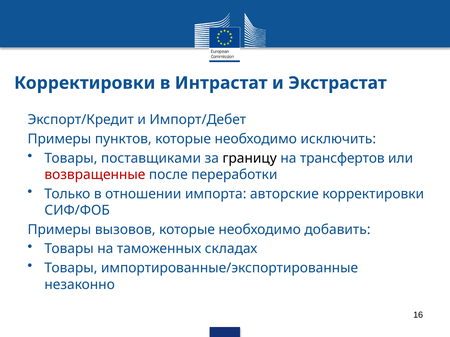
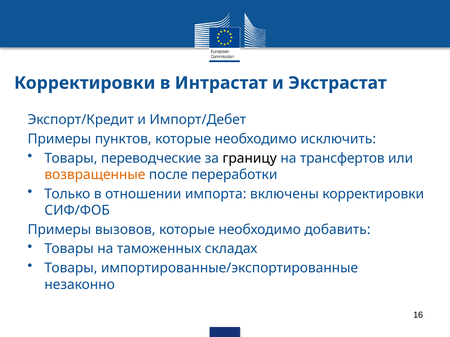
поставщиками: поставщиками -> переводческие (151, 158)
возвращенные colour: red -> orange (95, 175)
авторские: авторские -> включены (284, 194)
